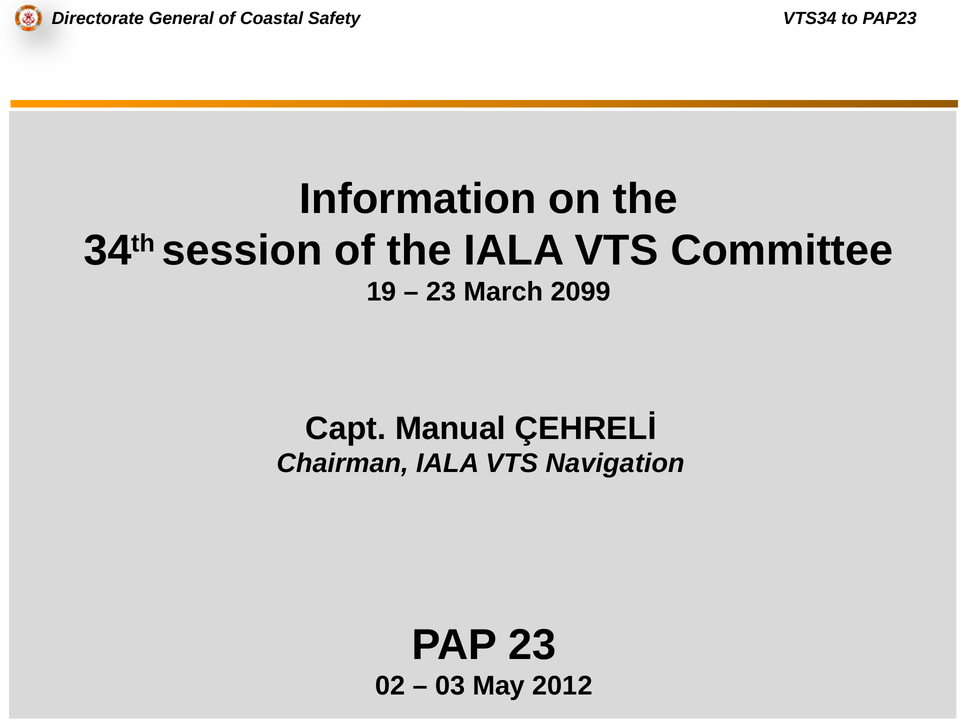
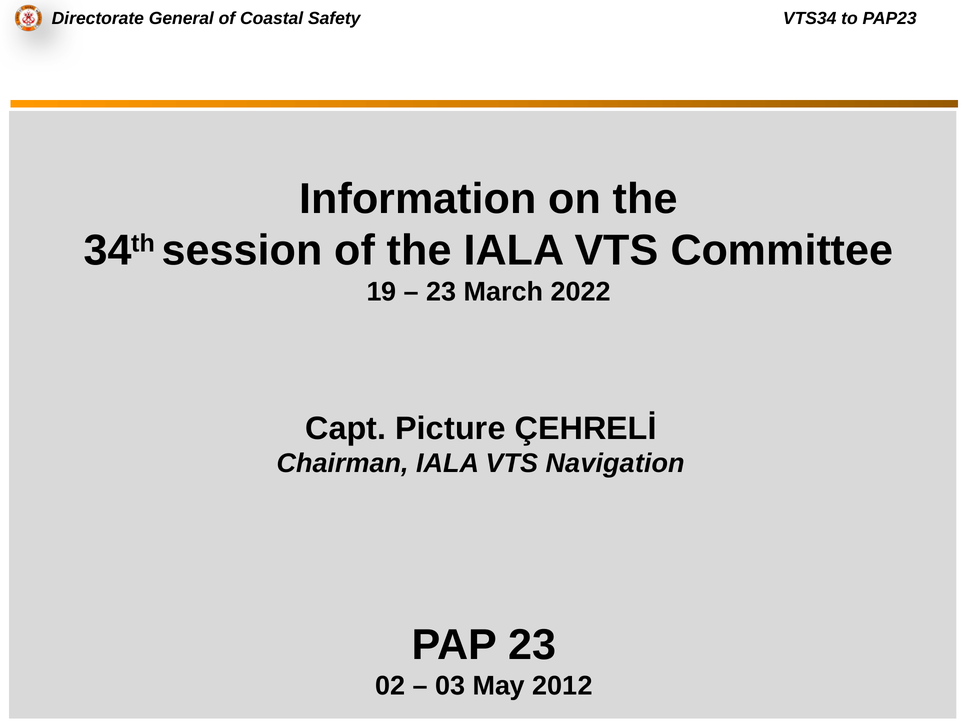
2099: 2099 -> 2022 (581, 291)
Manual: Manual -> Picture (450, 428)
